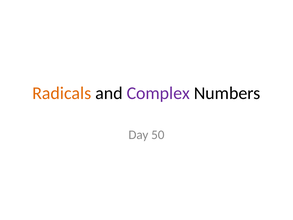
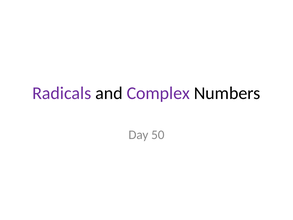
Radicals colour: orange -> purple (62, 93)
